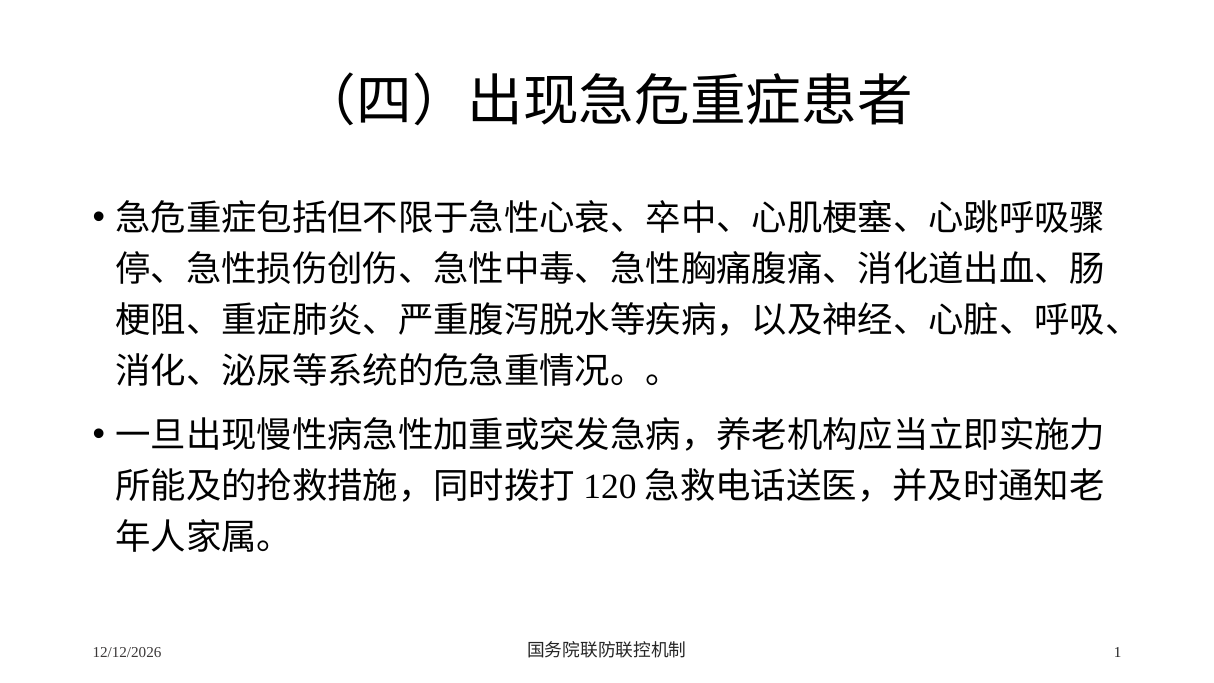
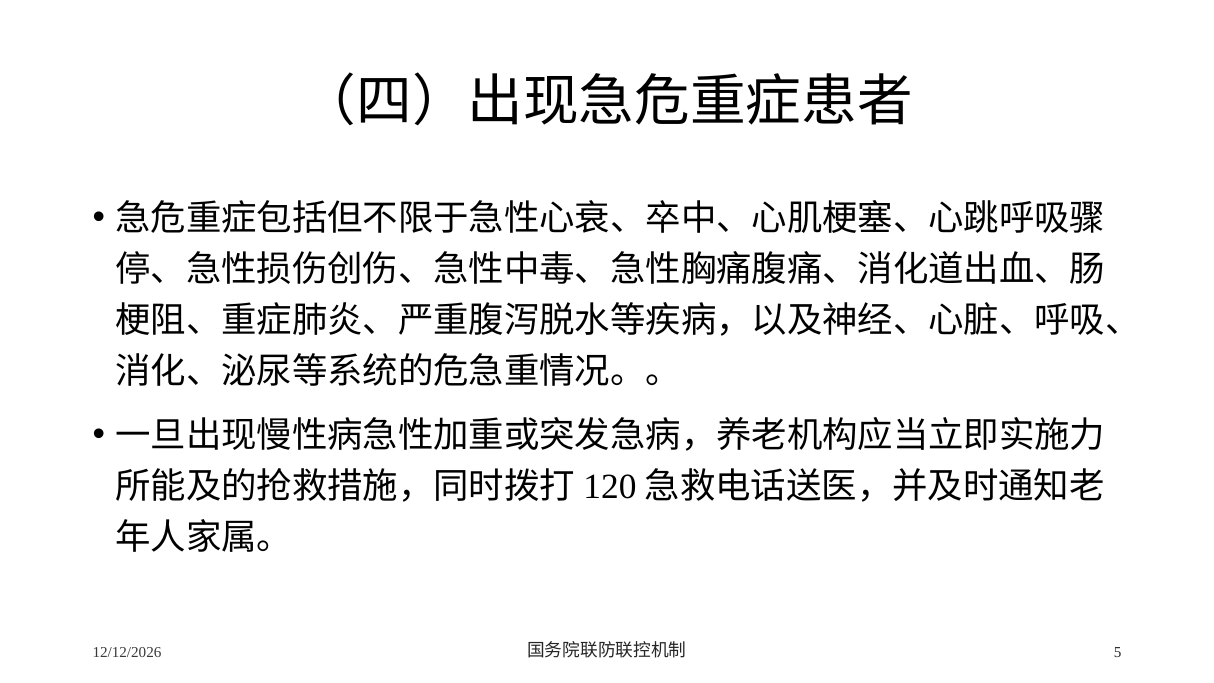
1: 1 -> 5 (1118, 652)
